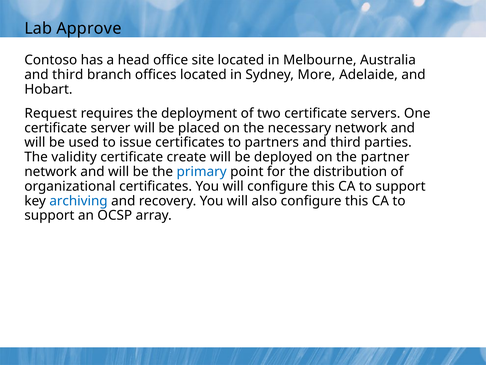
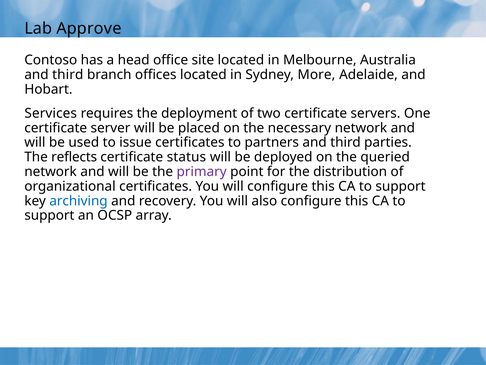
Request: Request -> Services (51, 113)
validity: validity -> reflects (74, 157)
create: create -> status (186, 157)
partner: partner -> queried (385, 157)
primary colour: blue -> purple (202, 171)
